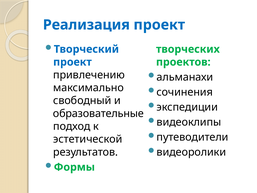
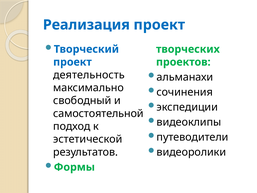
привлечению: привлечению -> деятельность (89, 75)
образовательные: образовательные -> самостоятельной (98, 113)
